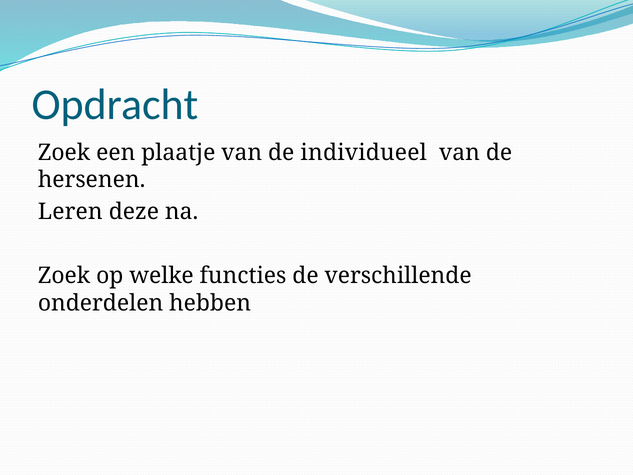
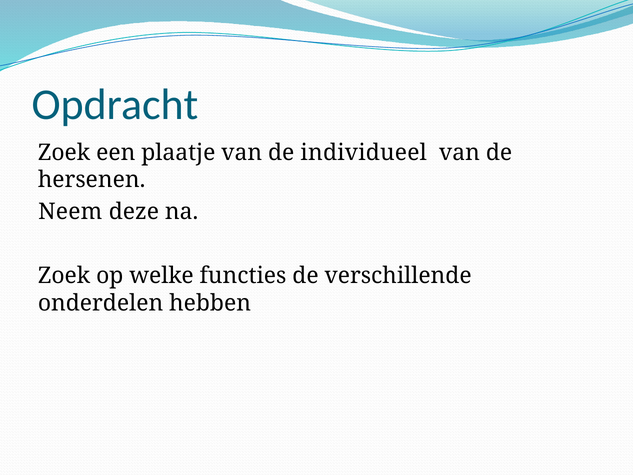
Leren: Leren -> Neem (70, 212)
